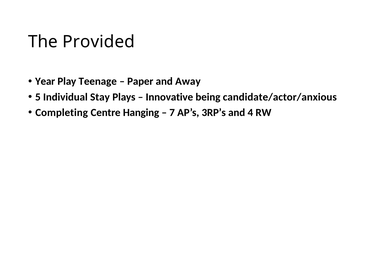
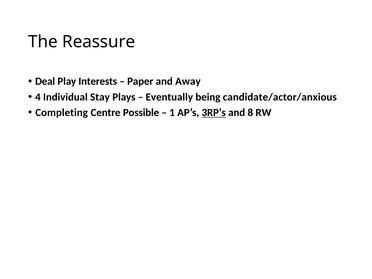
Provided: Provided -> Reassure (99, 42)
Year: Year -> Deal (45, 81)
Teenage: Teenage -> Interests (98, 81)
5: 5 -> 4 (38, 97)
Innovative: Innovative -> Eventually (169, 97)
Hanging: Hanging -> Possible (141, 113)
7: 7 -> 1 (172, 113)
3RP’s underline: none -> present (214, 113)
4: 4 -> 8 (250, 113)
